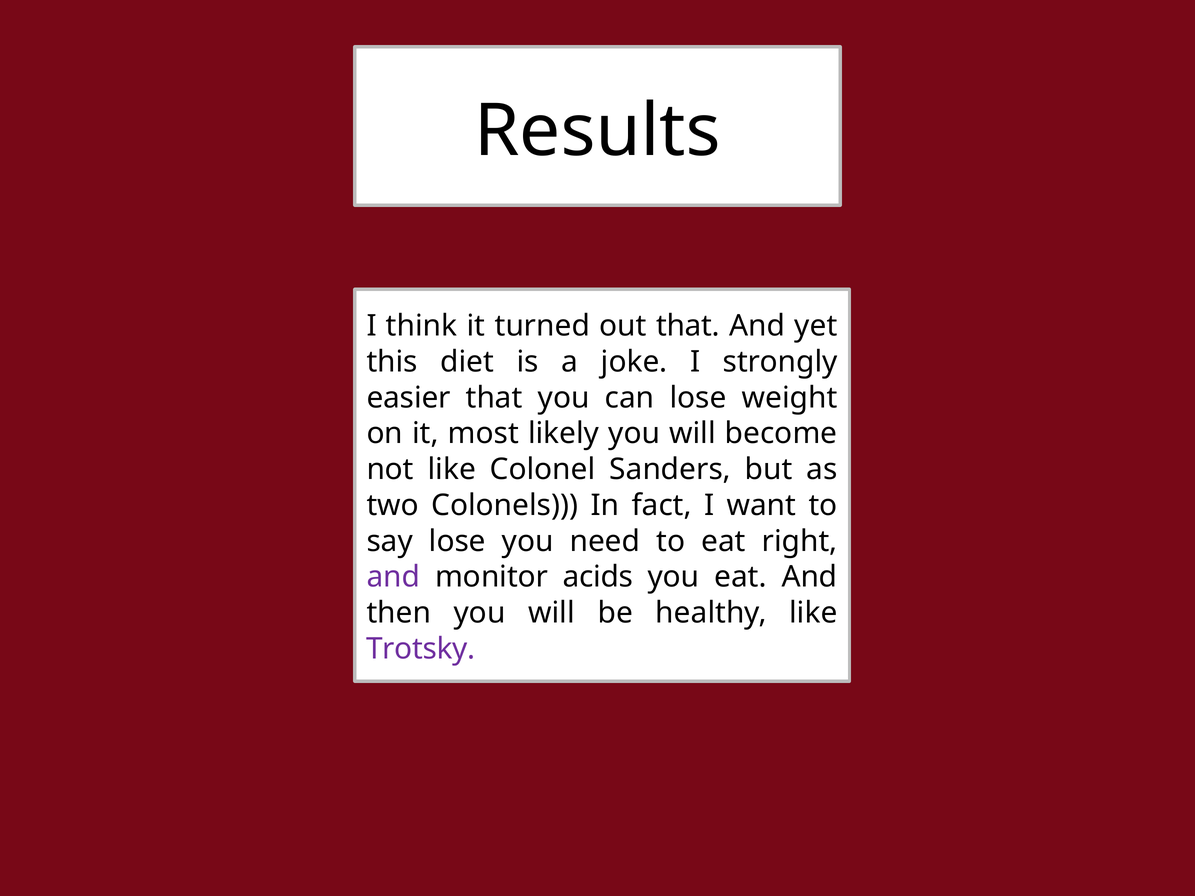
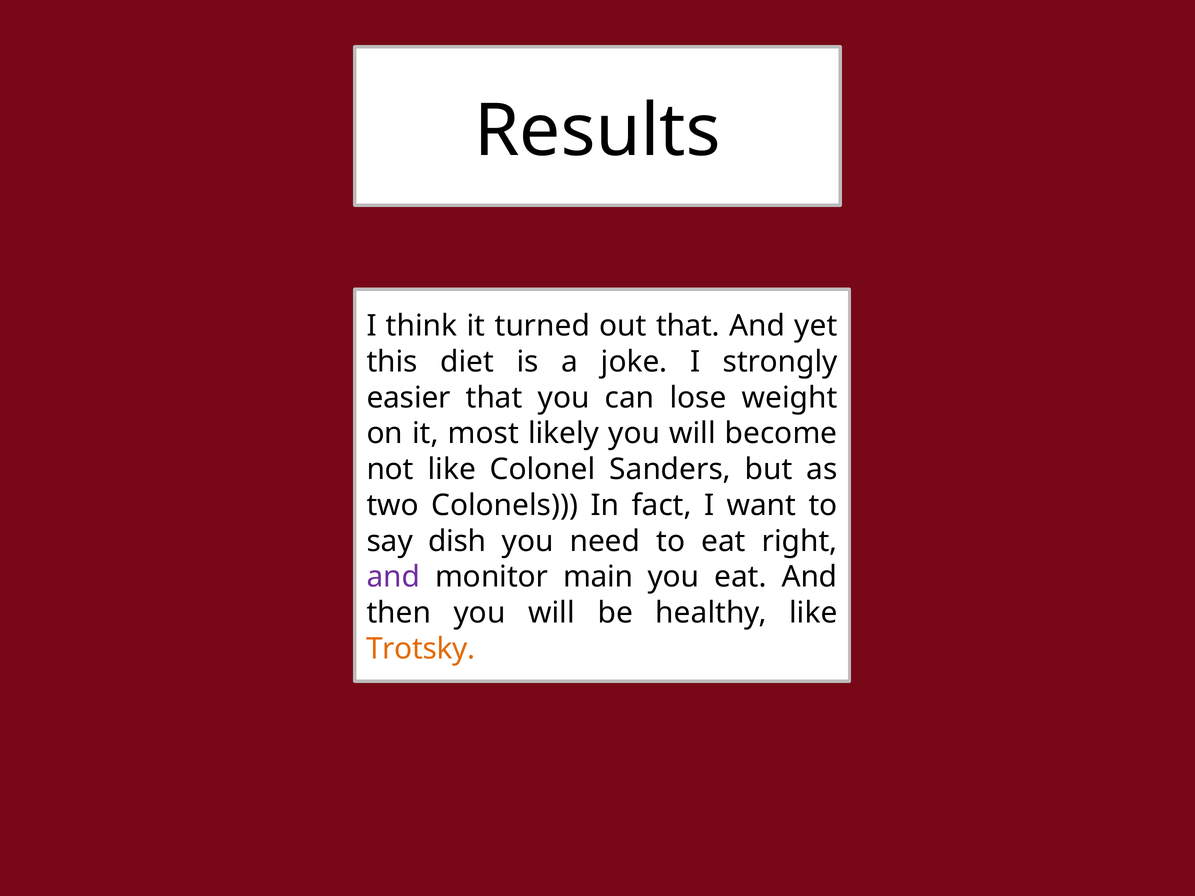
say lose: lose -> dish (457, 541)
acids: acids -> main (598, 577)
Trotsky colour: purple -> orange (421, 649)
